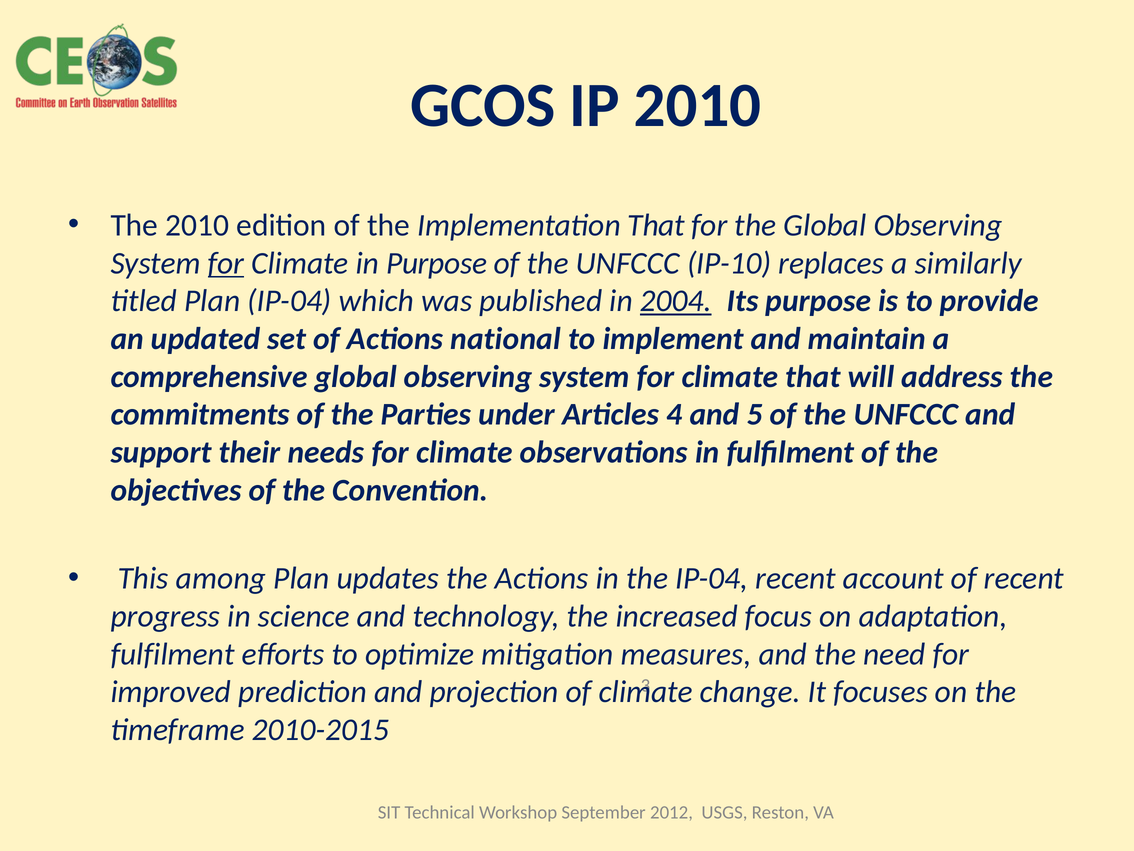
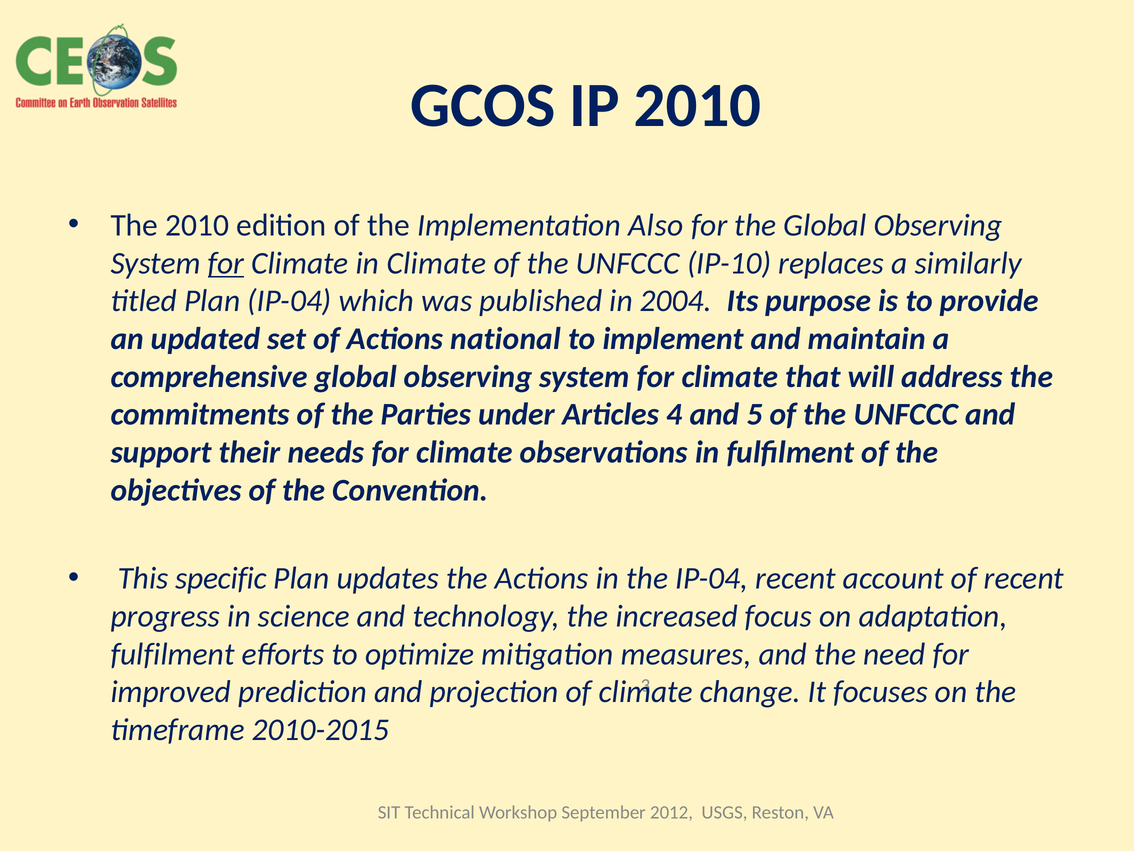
Implementation That: That -> Also (656, 225)
in Purpose: Purpose -> Climate (436, 263)
2004 underline: present -> none (676, 301)
among: among -> specific (221, 578)
